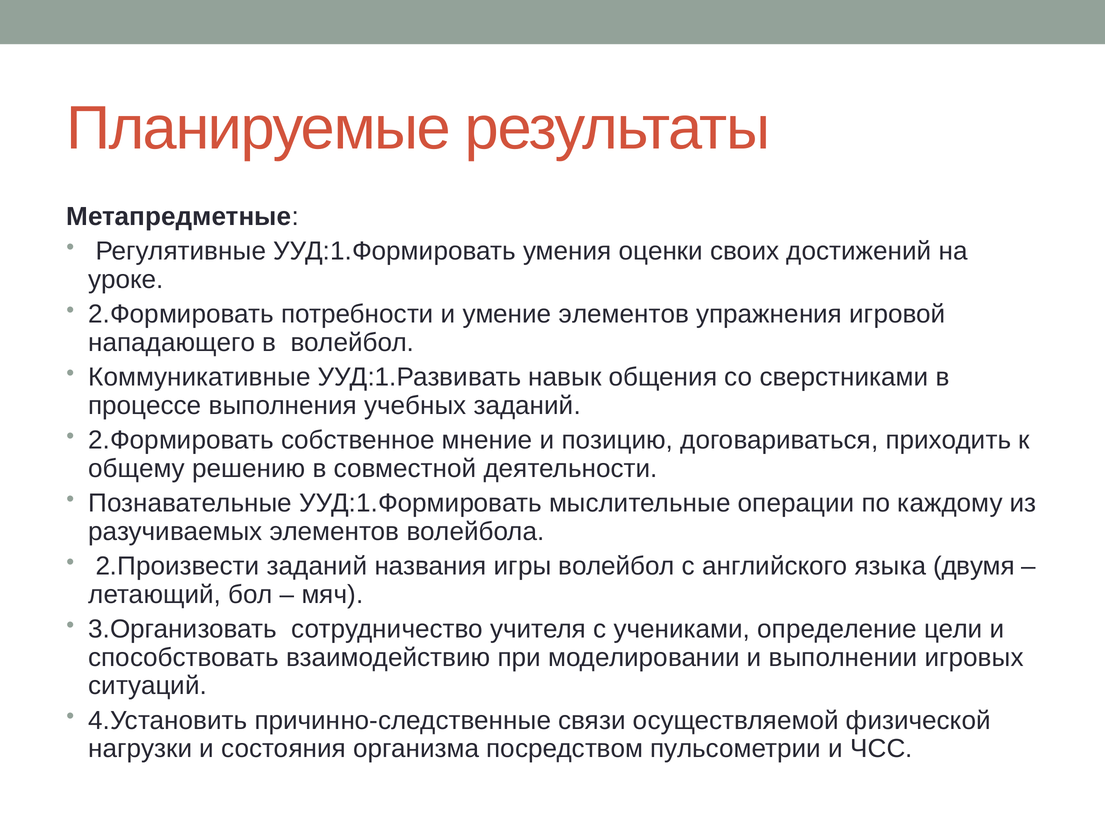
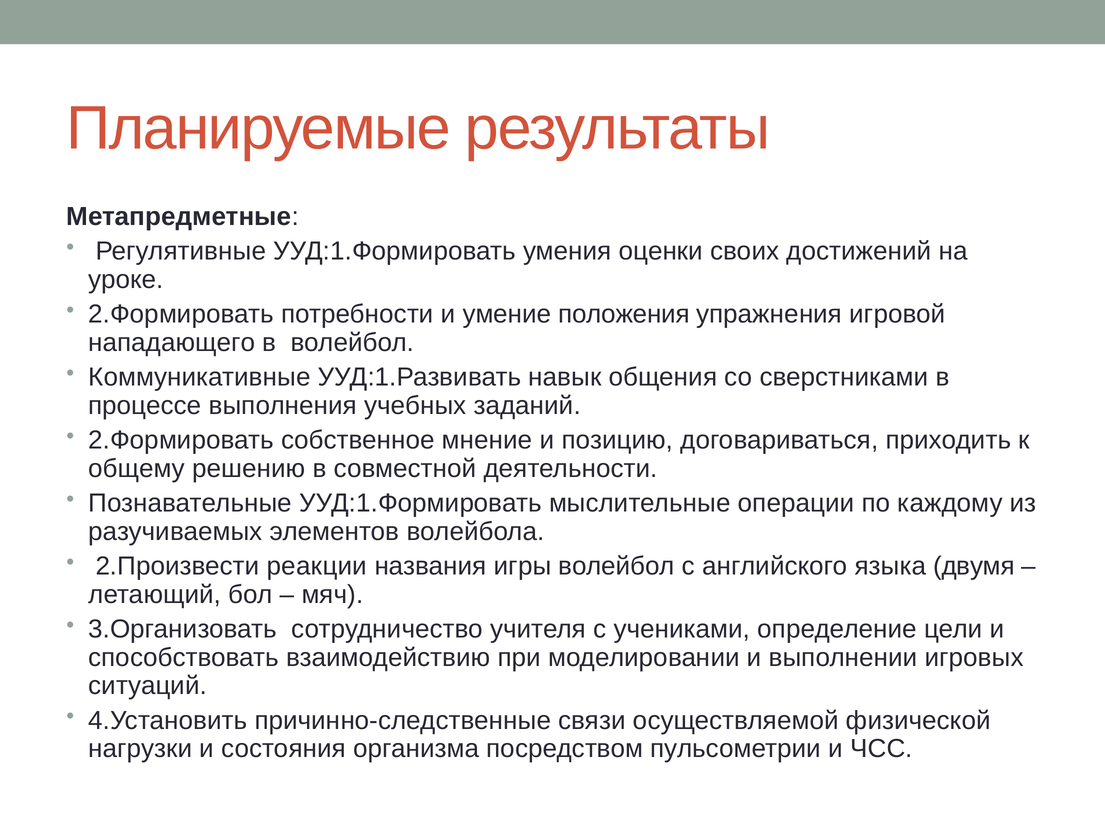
умение элементов: элементов -> положения (624, 314)
2.Произвести заданий: заданий -> реакции (317, 566)
